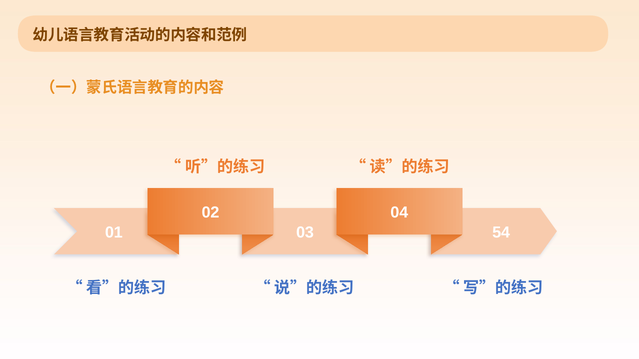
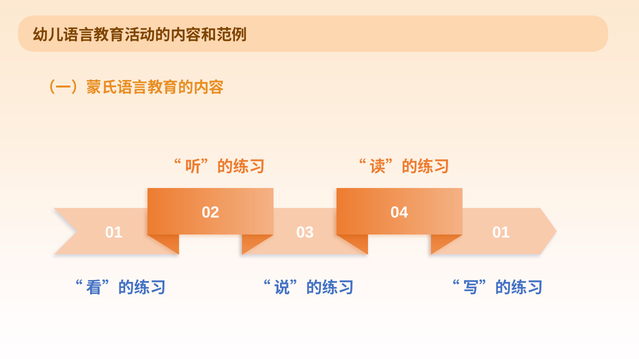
03 54: 54 -> 01 (501, 233)
